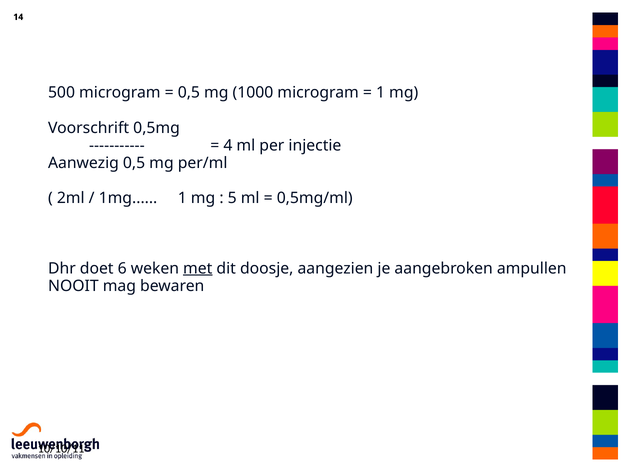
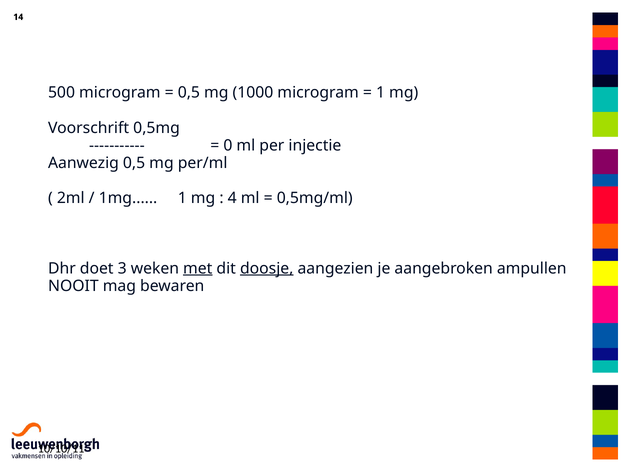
4: 4 -> 0 (228, 146)
5: 5 -> 4 (232, 198)
6: 6 -> 3 (122, 269)
doosje underline: none -> present (267, 269)
